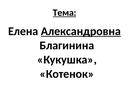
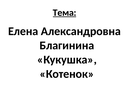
Александровна underline: present -> none (81, 31)
